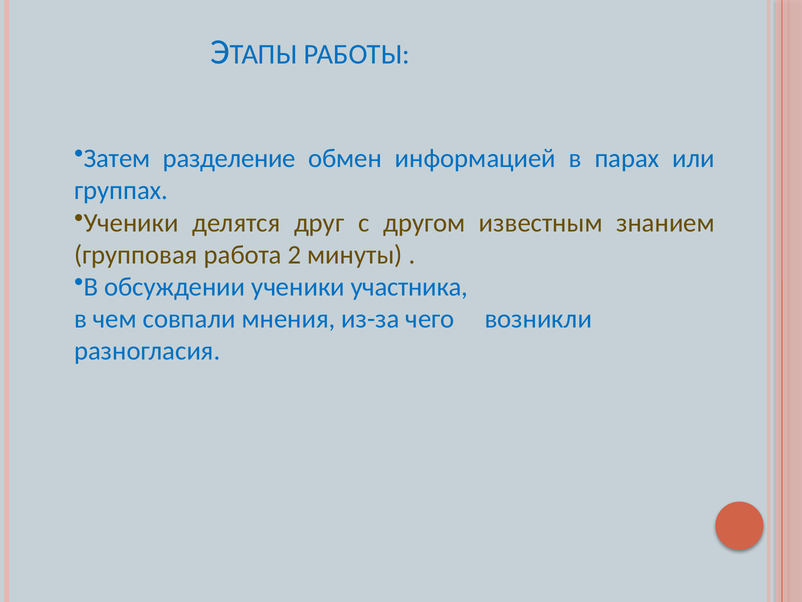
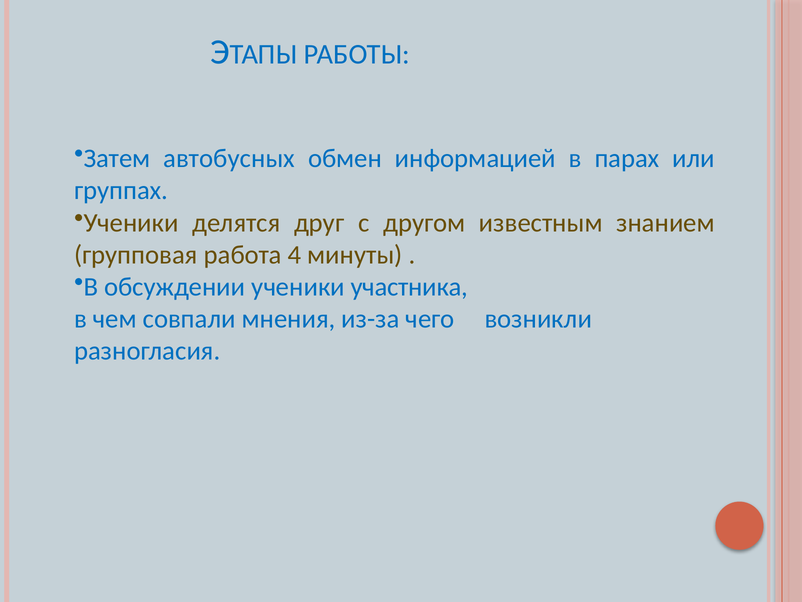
разделение: разделение -> автобусных (229, 158)
2: 2 -> 4 (295, 255)
